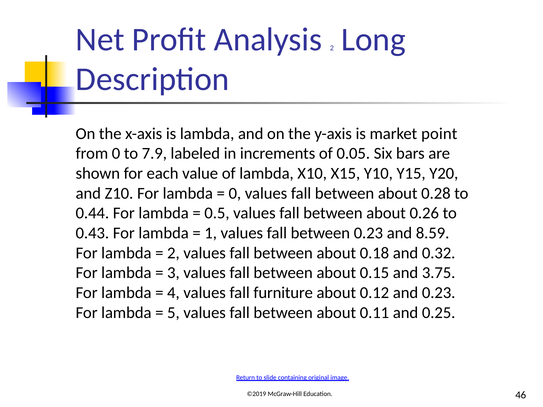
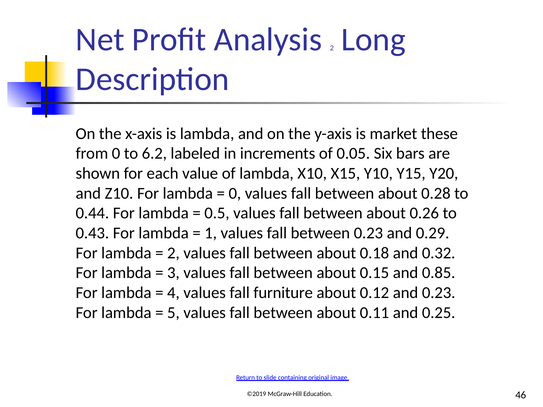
point: point -> these (439, 134)
7.9: 7.9 -> 6.2 (154, 154)
8.59: 8.59 -> 0.29 (433, 233)
3.75: 3.75 -> 0.85 (439, 273)
